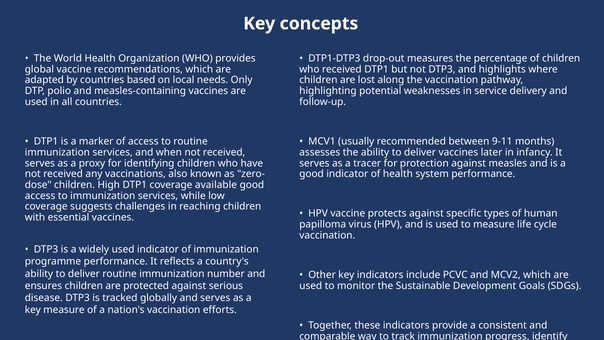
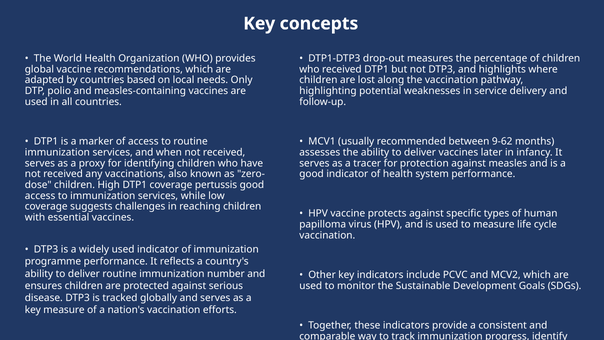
9-11: 9-11 -> 9-62 (502, 141)
available: available -> pertussis (216, 185)
